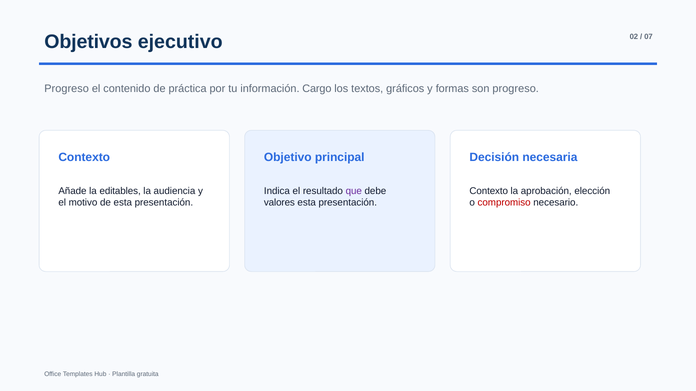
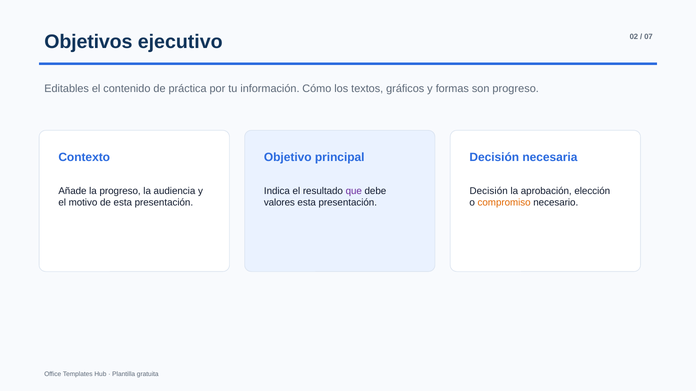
Progreso: Progreso -> Editables (67, 89)
Cargo: Cargo -> Cómo (317, 89)
la editables: editables -> progreso (120, 191)
Contexto: Contexto -> Decisión (489, 191)
compromiso colour: red -> orange (504, 203)
